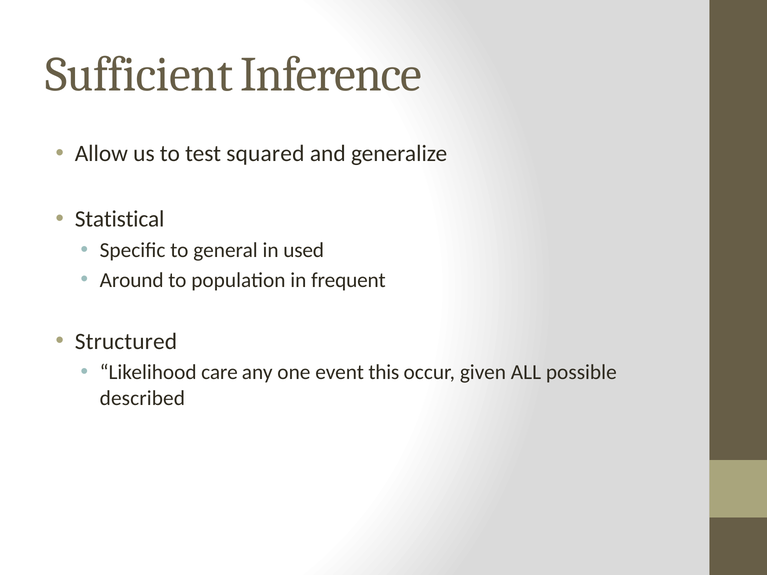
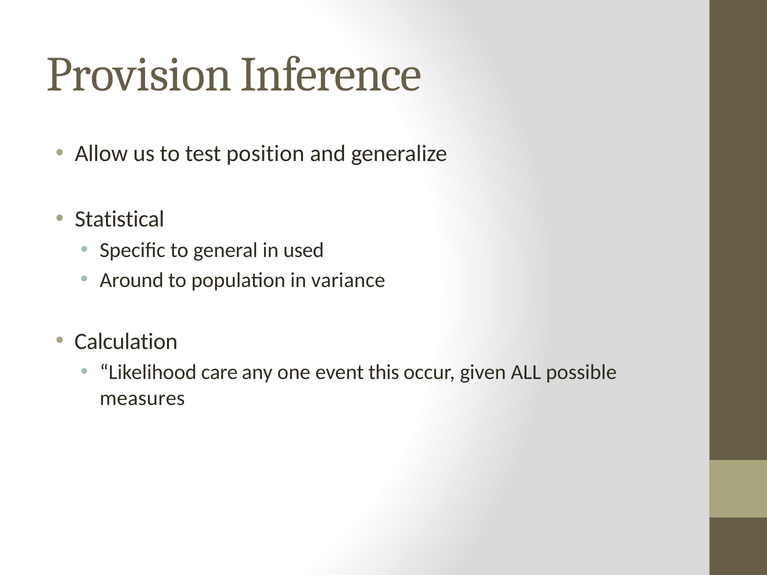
Sufficient: Sufficient -> Provision (139, 74)
squared: squared -> position (265, 154)
frequent: frequent -> variance (348, 280)
Structured: Structured -> Calculation (126, 342)
described: described -> measures (142, 398)
